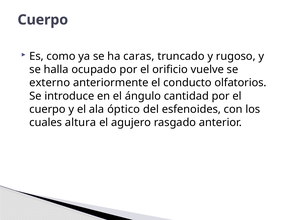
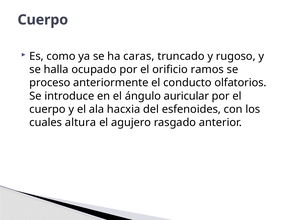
vuelve: vuelve -> ramos (207, 70)
externo: externo -> proceso (50, 83)
cantidad: cantidad -> auricular (186, 96)
óptico: óptico -> hacxia (124, 109)
